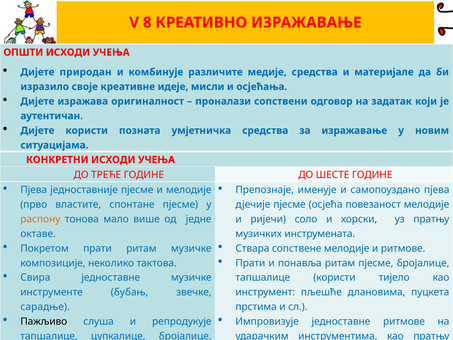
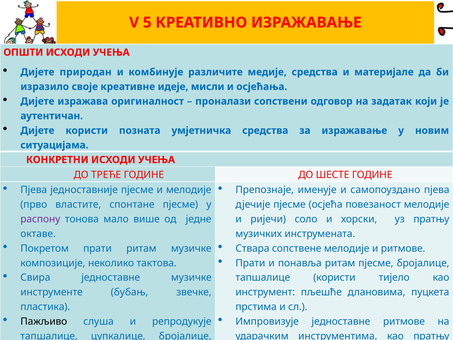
8: 8 -> 5 (147, 23)
распону colour: orange -> purple (40, 219)
сарадње: сарадње -> пластика (45, 307)
